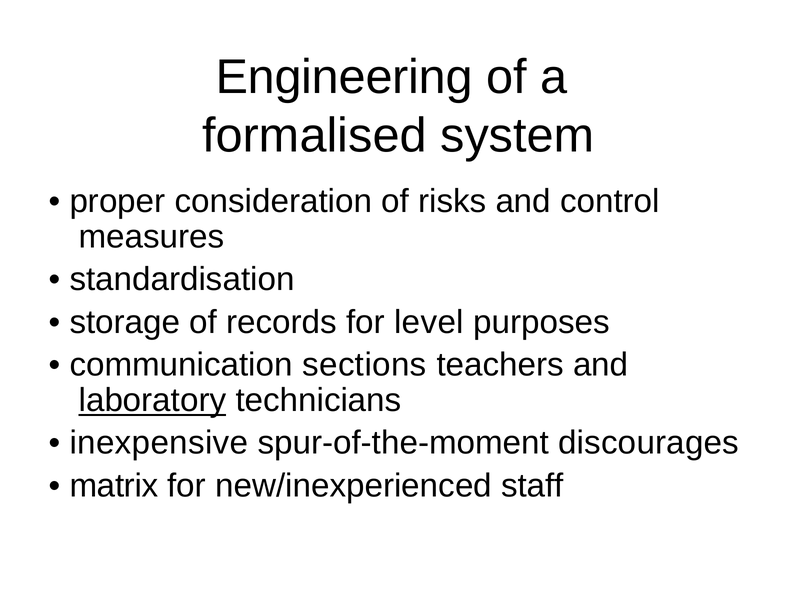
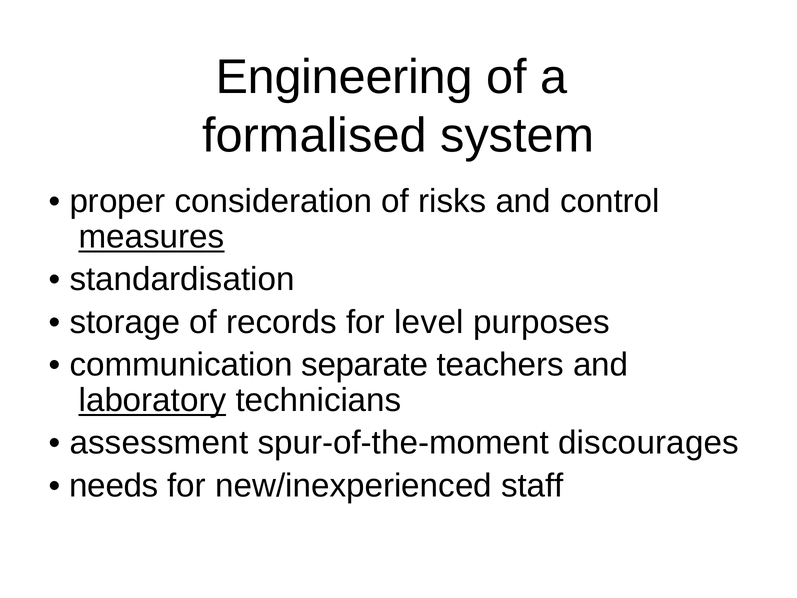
measures underline: none -> present (152, 237)
sections: sections -> separate (365, 364)
inexpensive: inexpensive -> assessment (159, 443)
matrix: matrix -> needs (114, 485)
